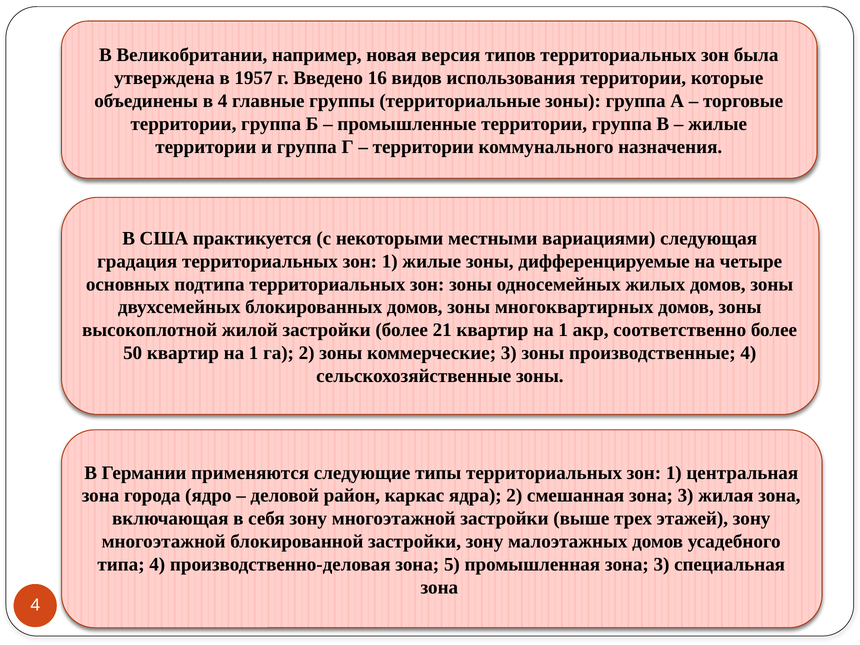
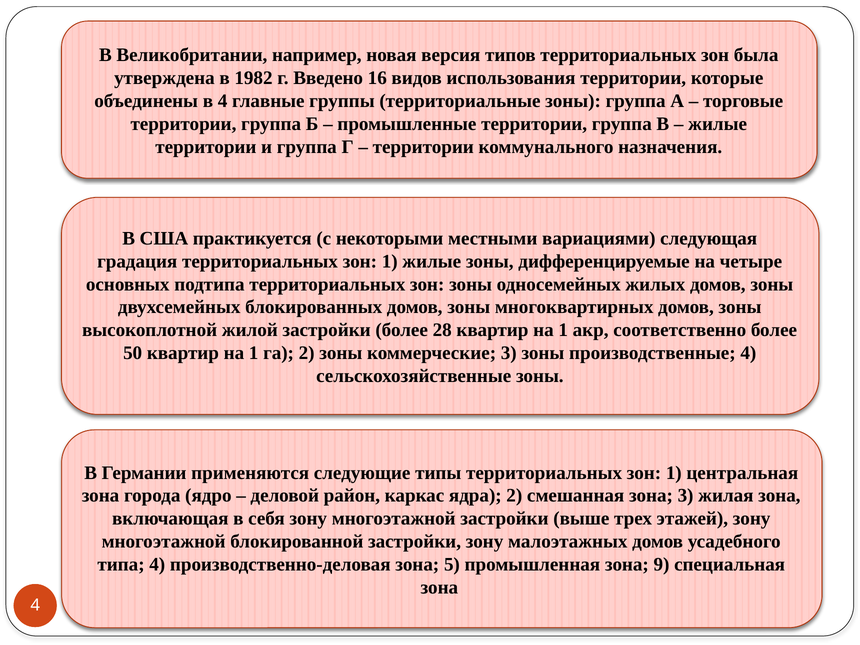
1957: 1957 -> 1982 (254, 78)
21: 21 -> 28 (442, 330)
промышленная зона 3: 3 -> 9 (661, 564)
